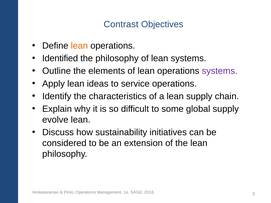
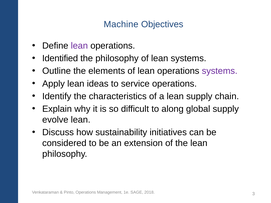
Contrast: Contrast -> Machine (121, 24)
lean colour: orange -> purple (79, 46)
some: some -> along (173, 109)
